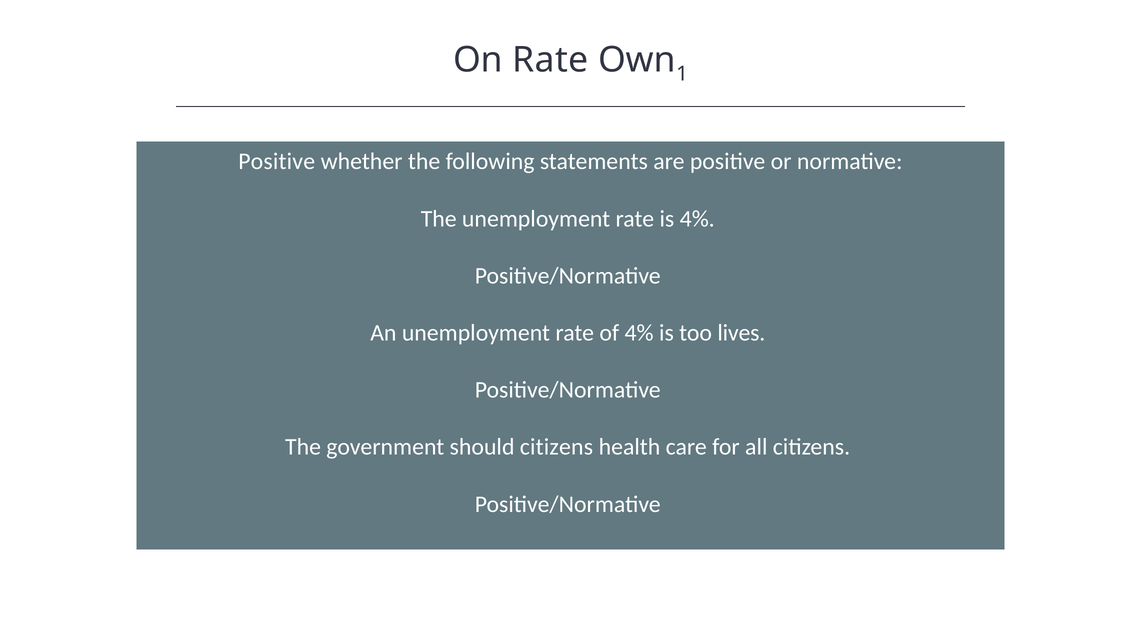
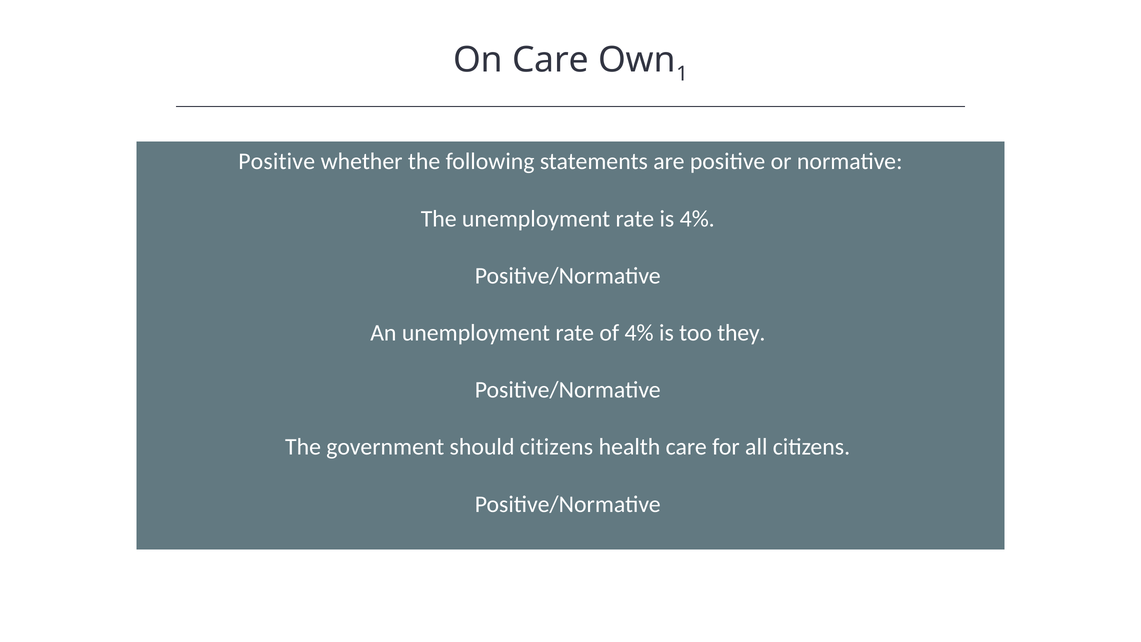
On Rate: Rate -> Care (551, 60)
lives: lives -> they (741, 333)
